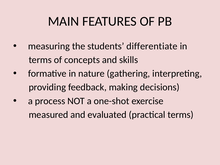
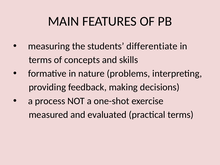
gathering: gathering -> problems (128, 74)
